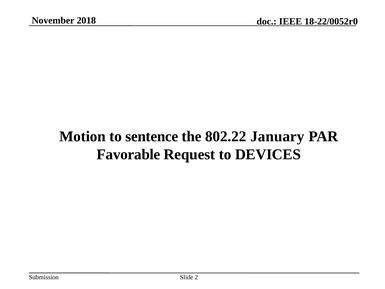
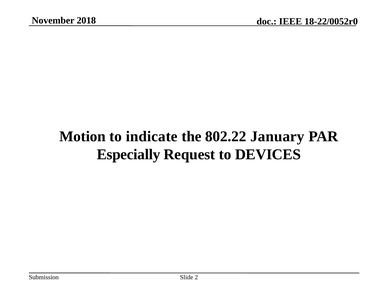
sentence: sentence -> indicate (152, 136)
Favorable: Favorable -> Especially (129, 154)
